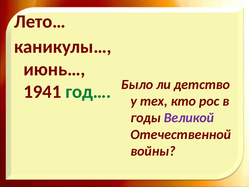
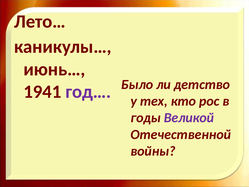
год… colour: green -> purple (88, 92)
